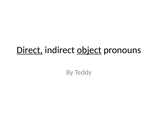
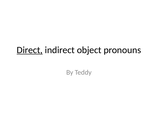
object underline: present -> none (89, 50)
